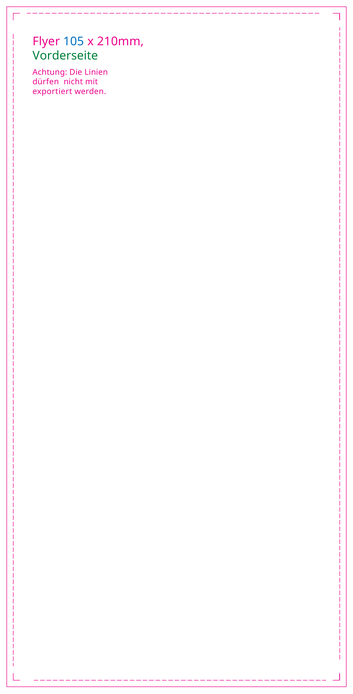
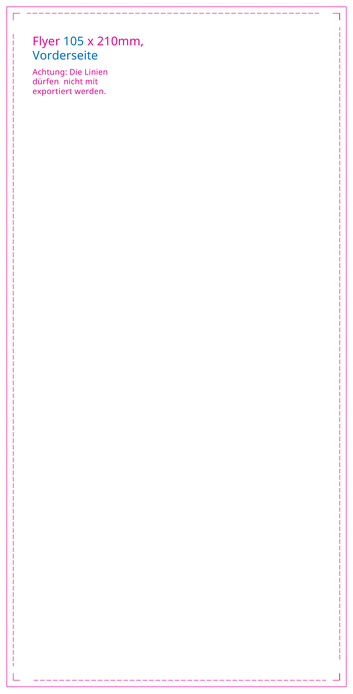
Vorderseite colour: green -> blue (65, 56)
